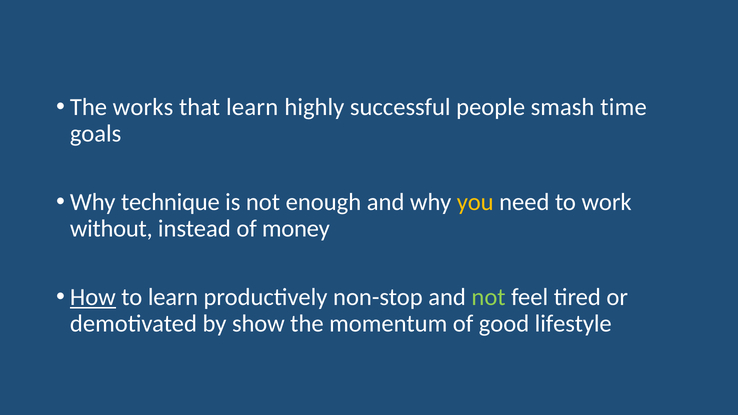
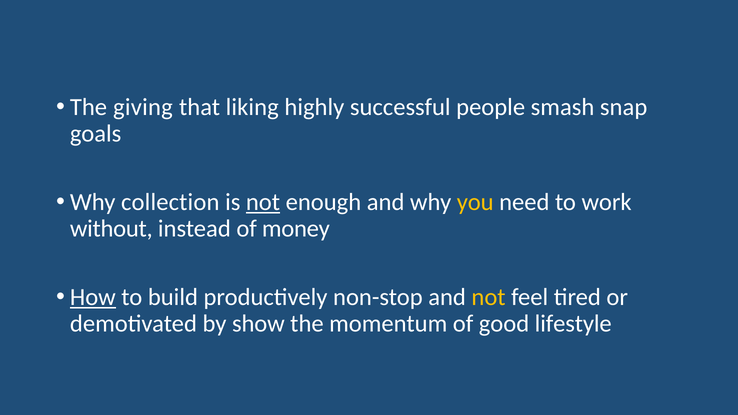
works: works -> giving (143, 107)
that learn: learn -> liking (252, 107)
time: time -> snap (624, 107)
technique: technique -> collection (170, 202)
not underline: none -> present (263, 202)
to learn: learn -> build (173, 297)
not colour: light green -> yellow (489, 297)
